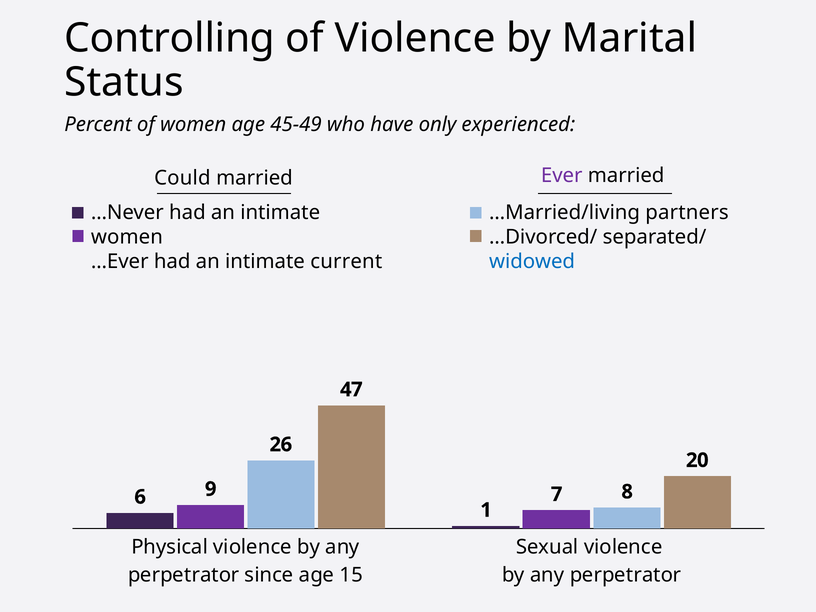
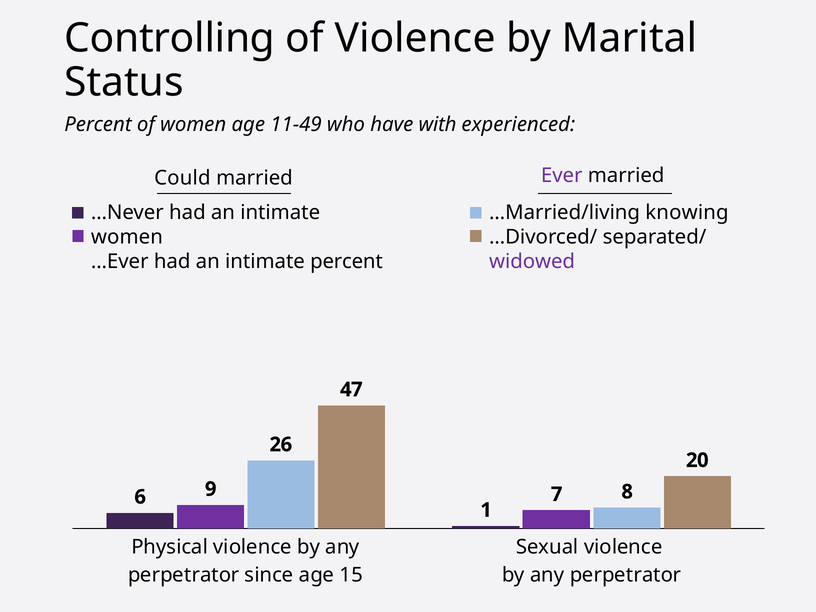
45-49: 45-49 -> 11-49 (296, 125)
only: only -> with (438, 125)
partners: partners -> knowing (687, 212)
widowed colour: blue -> purple (532, 261)
intimate current: current -> percent (346, 261)
